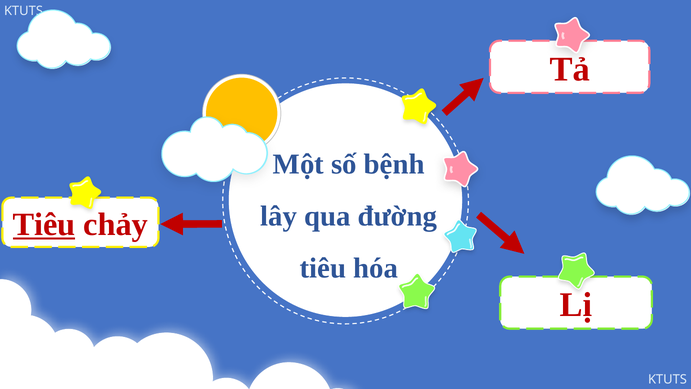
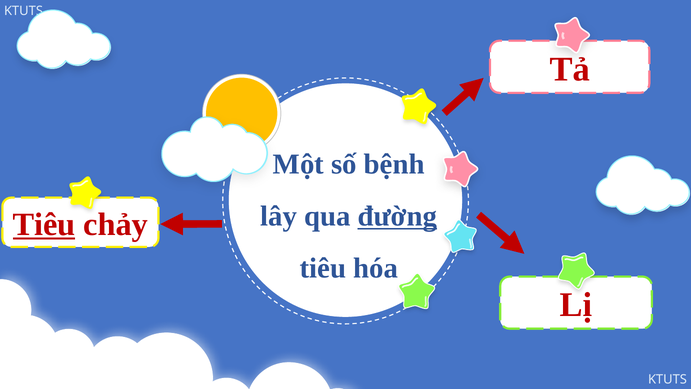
đường underline: none -> present (397, 216)
